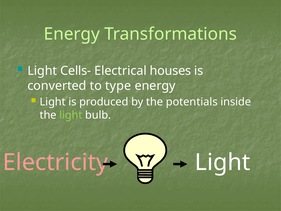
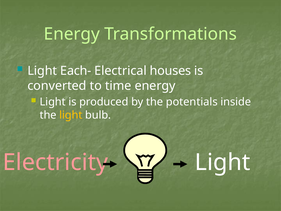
Cells-: Cells- -> Each- (76, 71)
type: type -> time (118, 86)
light colour: light green -> yellow (71, 115)
